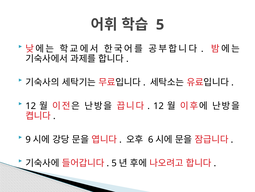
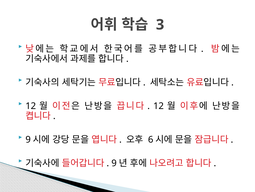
5: 5 -> 3 (160, 25)
5: 5 -> 9 (114, 163)
